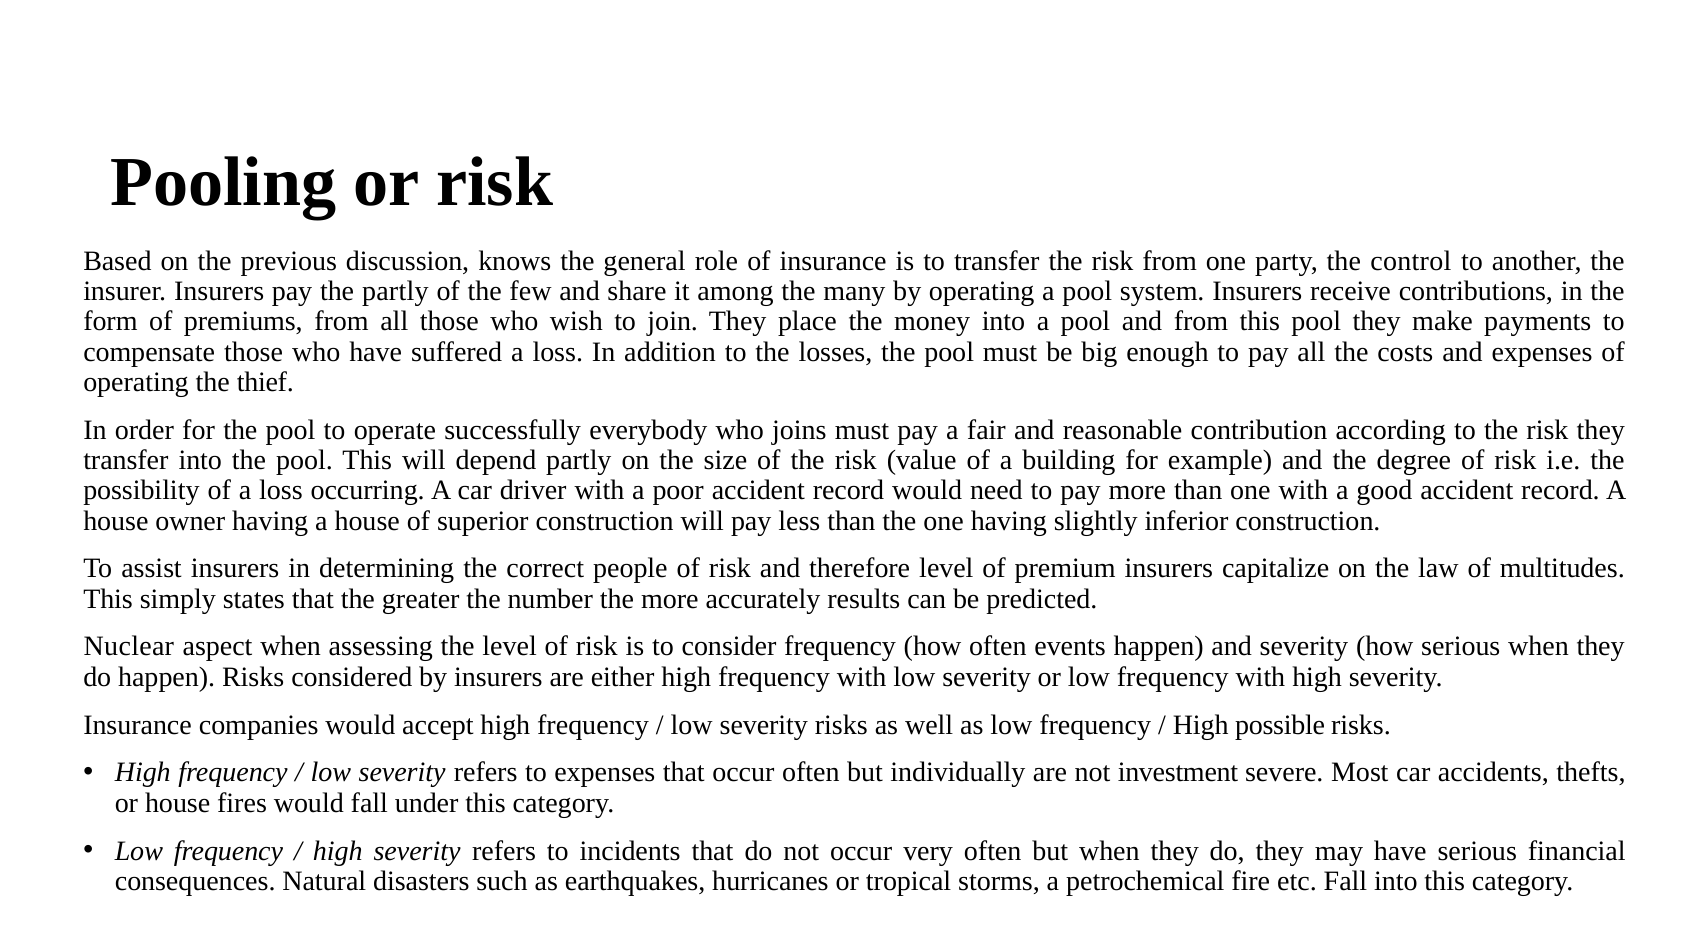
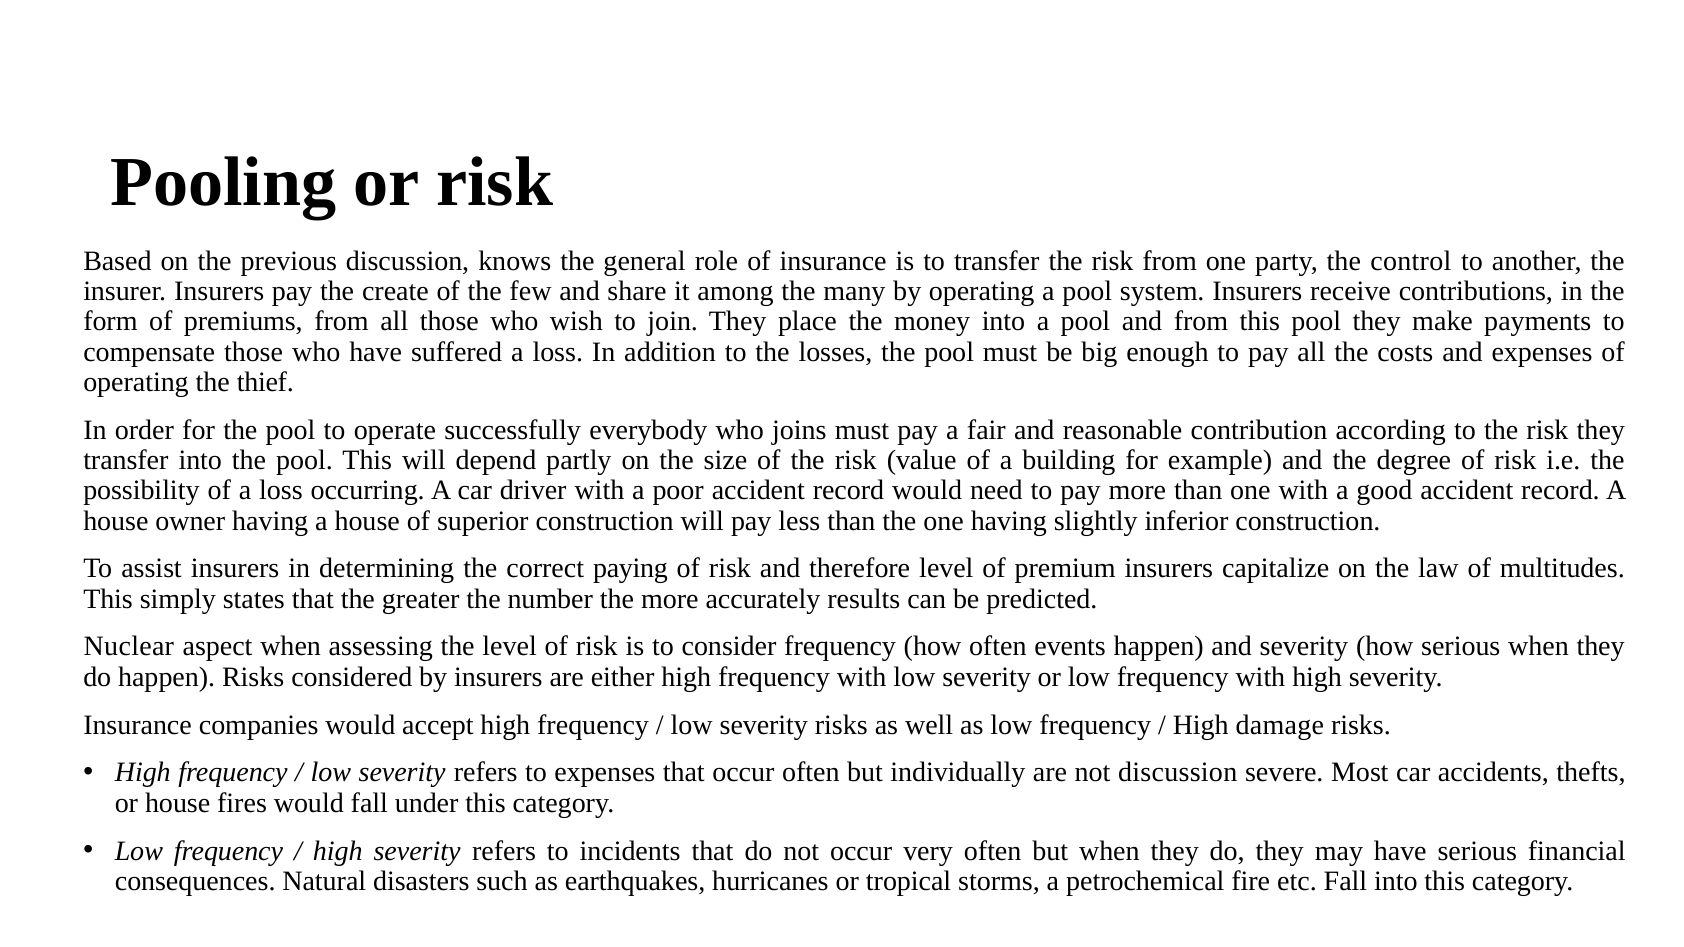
the partly: partly -> create (395, 291)
people: people -> paying (631, 569)
possible: possible -> damage (1280, 725)
not investment: investment -> discussion (1178, 773)
